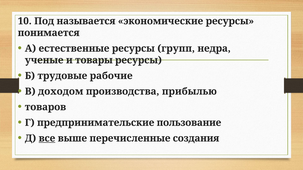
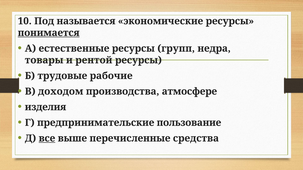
понимается underline: none -> present (49, 33)
ученые: ученые -> товары (44, 60)
товары: товары -> рентой (94, 60)
прибылью: прибылью -> атмосфере (189, 92)
товаров: товаров -> изделия (46, 107)
создания: создания -> средства (196, 139)
